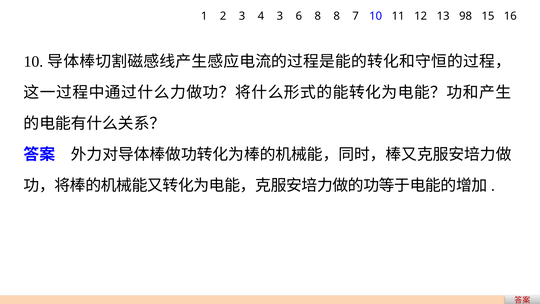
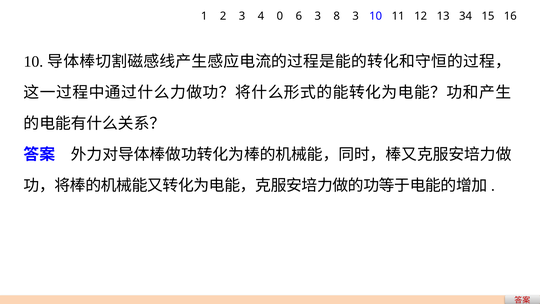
4 3: 3 -> 0 (280, 16)
6 8: 8 -> 3 (318, 16)
8 7: 7 -> 3 (356, 16)
98: 98 -> 34 (466, 16)
